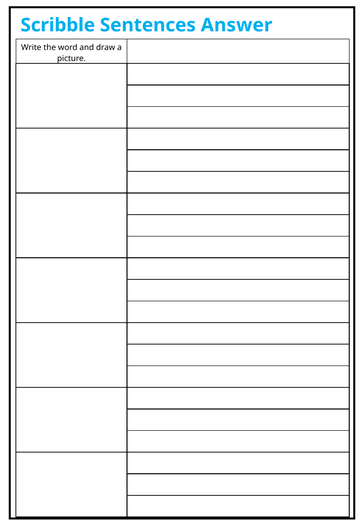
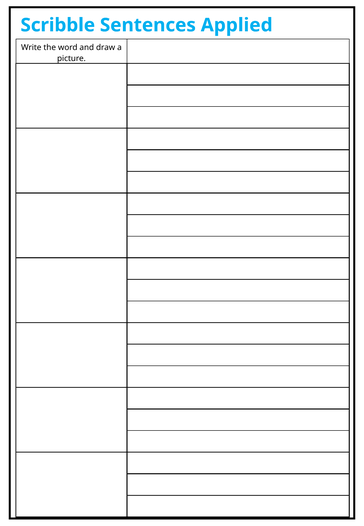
Answer: Answer -> Applied (237, 25)
